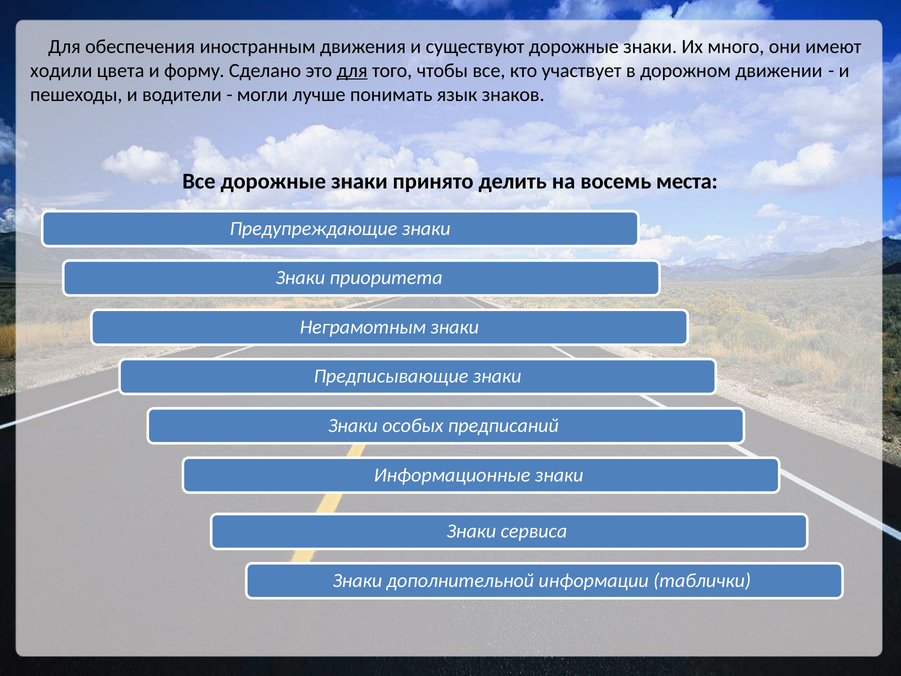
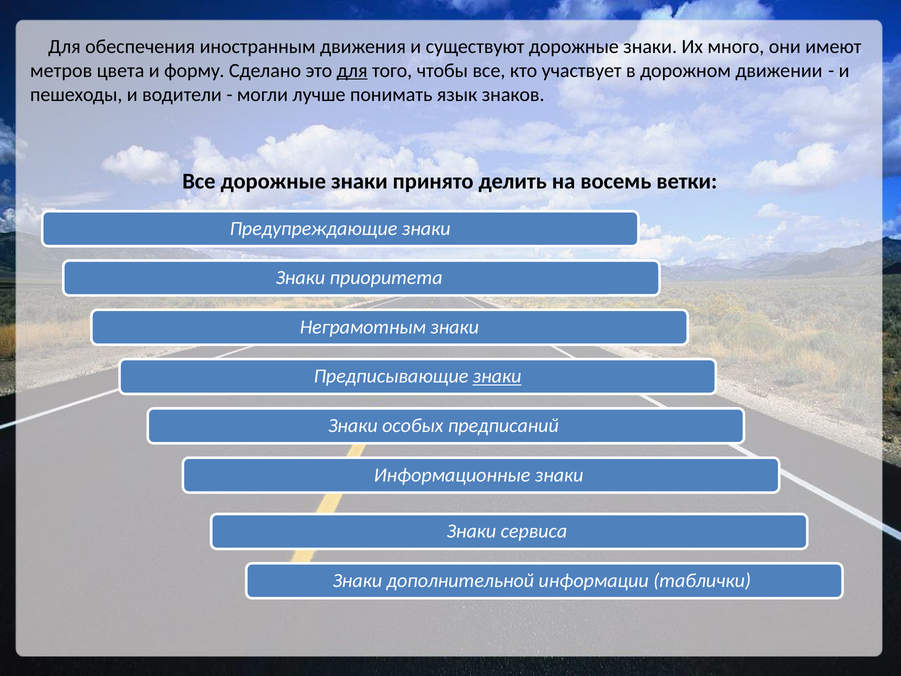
ходили: ходили -> метров (61, 70)
места: места -> ветки (687, 181)
знаки underline: none -> present (497, 376)
